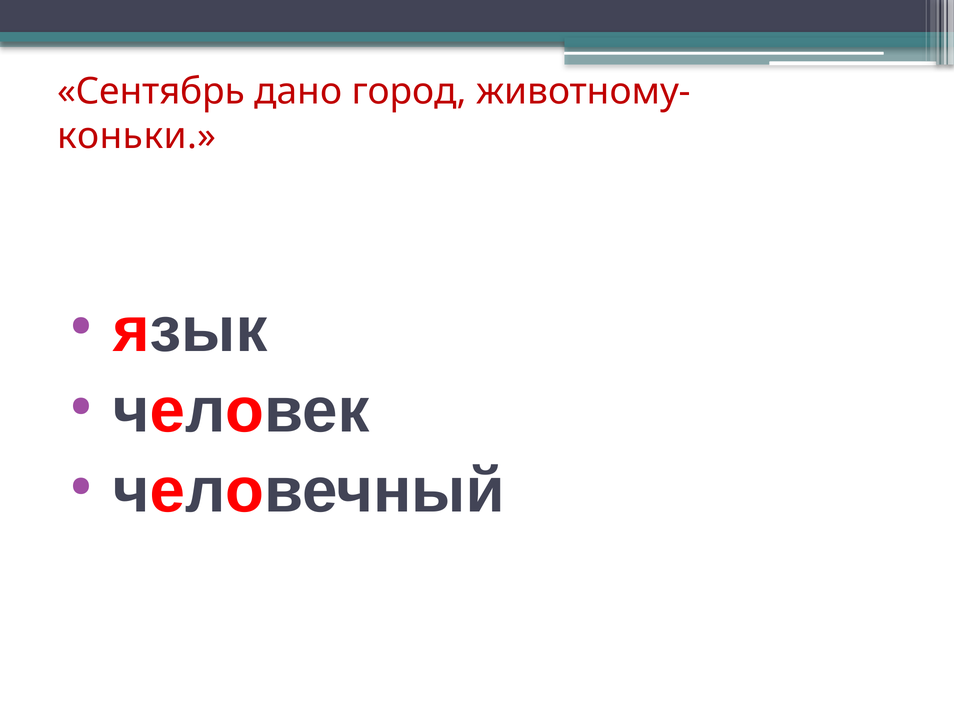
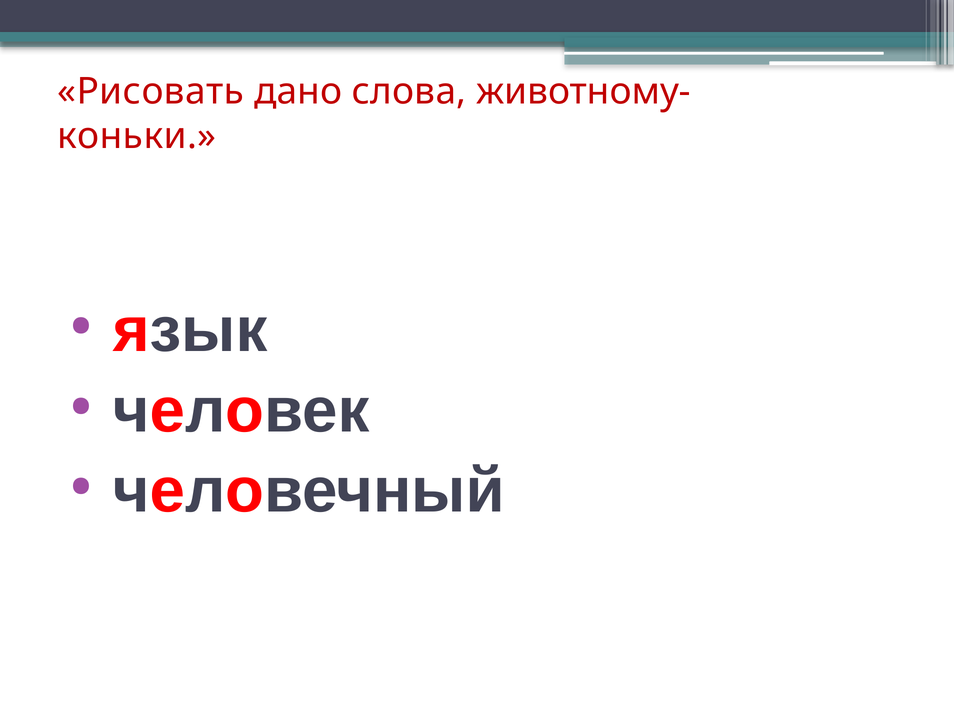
Сентябрь: Сентябрь -> Рисовать (151, 92)
город: город -> слова (409, 92)
